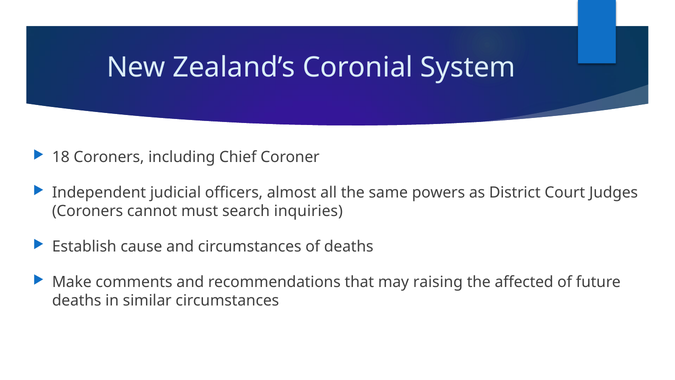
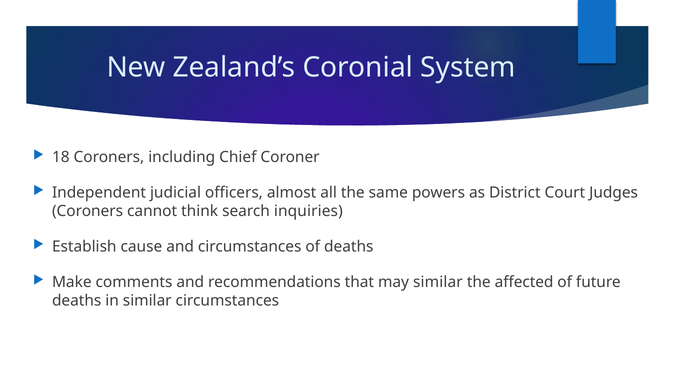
must: must -> think (200, 211)
may raising: raising -> similar (438, 282)
